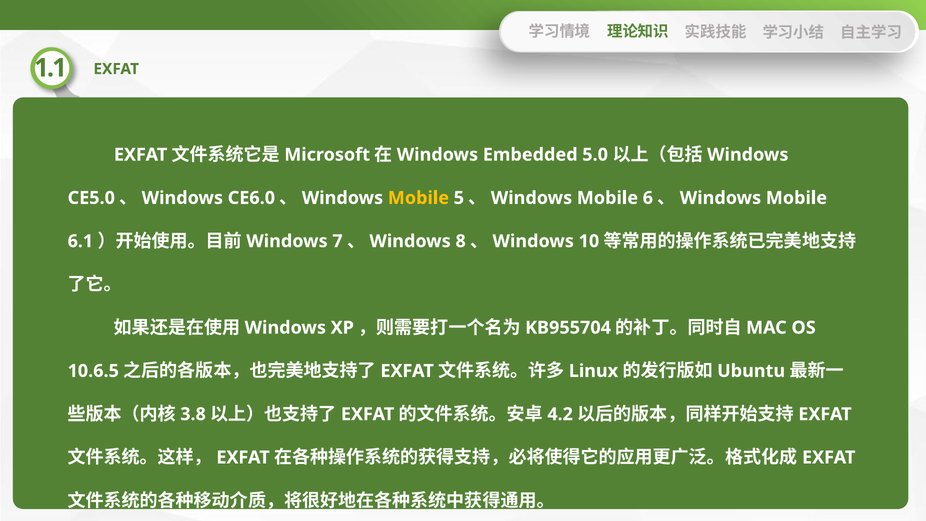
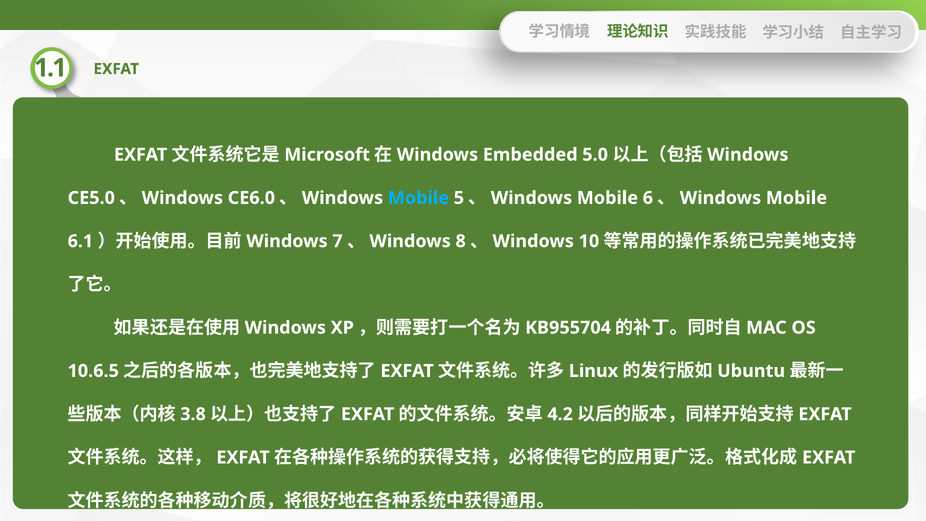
Mobile colour: yellow -> light blue (418, 198)
